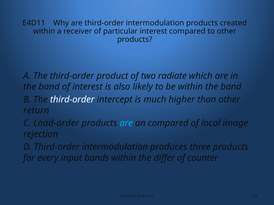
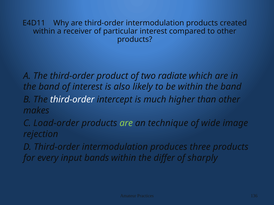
return: return -> makes (36, 111)
are colour: light blue -> light green (126, 123)
an compared: compared -> technique (168, 123)
local: local -> wide (211, 123)
counter: counter -> sharply (203, 158)
